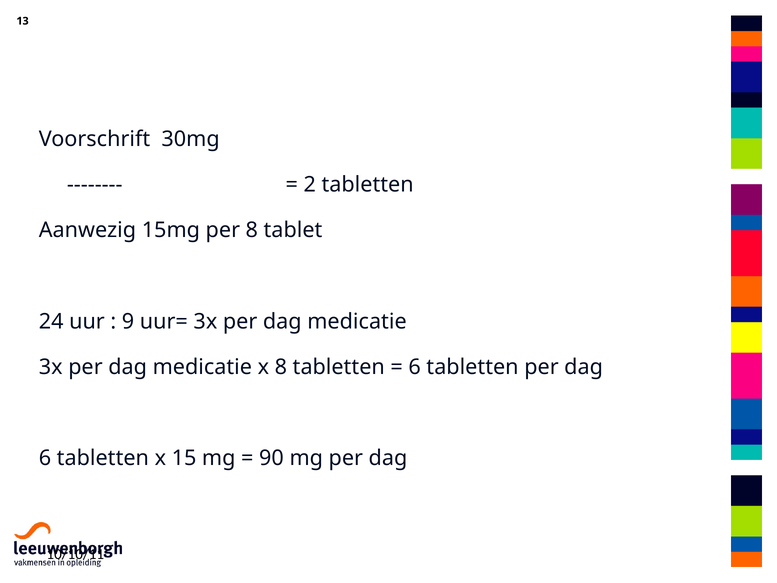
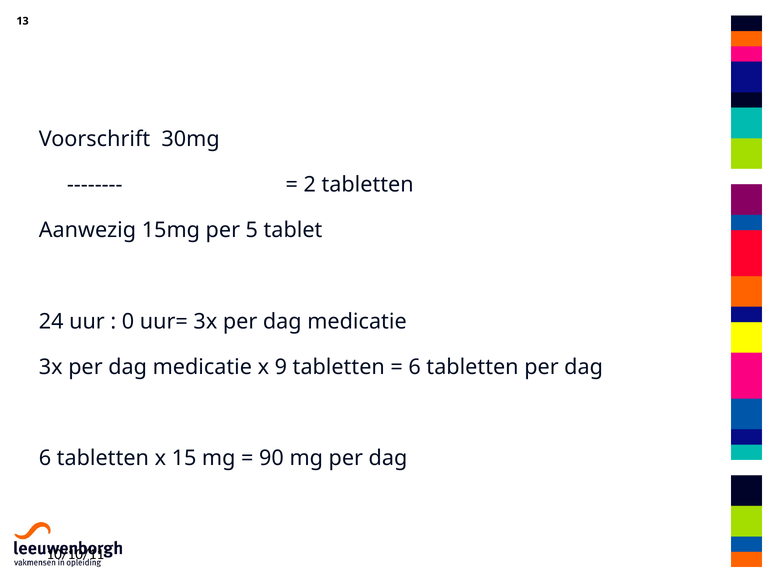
per 8: 8 -> 5 (252, 230)
9: 9 -> 0 (128, 321)
x 8: 8 -> 9 (281, 367)
